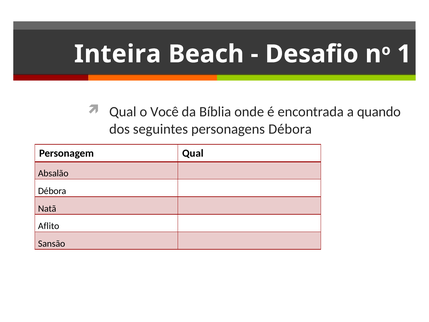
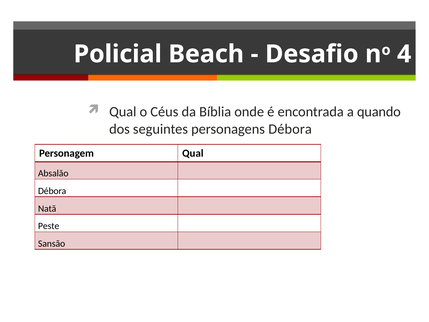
Inteira: Inteira -> Policial (118, 54)
1: 1 -> 4 (404, 54)
Você: Você -> Céus (164, 112)
Aflito: Aflito -> Peste (49, 226)
